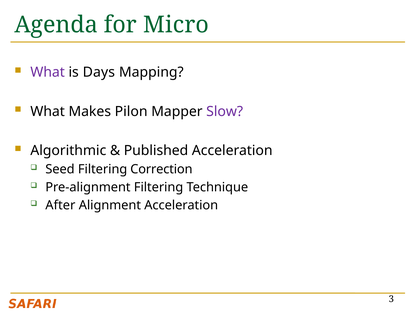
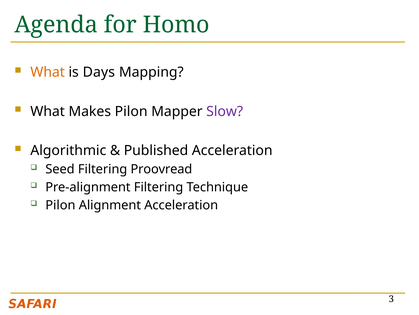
Micro: Micro -> Homo (176, 25)
What colour: purple -> orange (48, 72)
Correction: Correction -> Proovread (161, 169)
After: After -> Pilon (60, 205)
